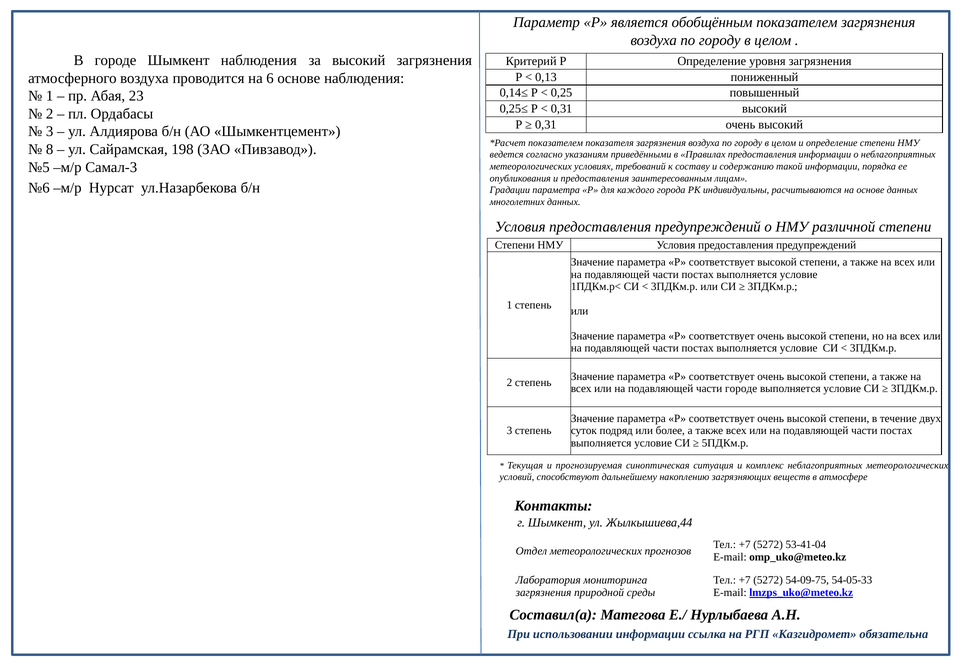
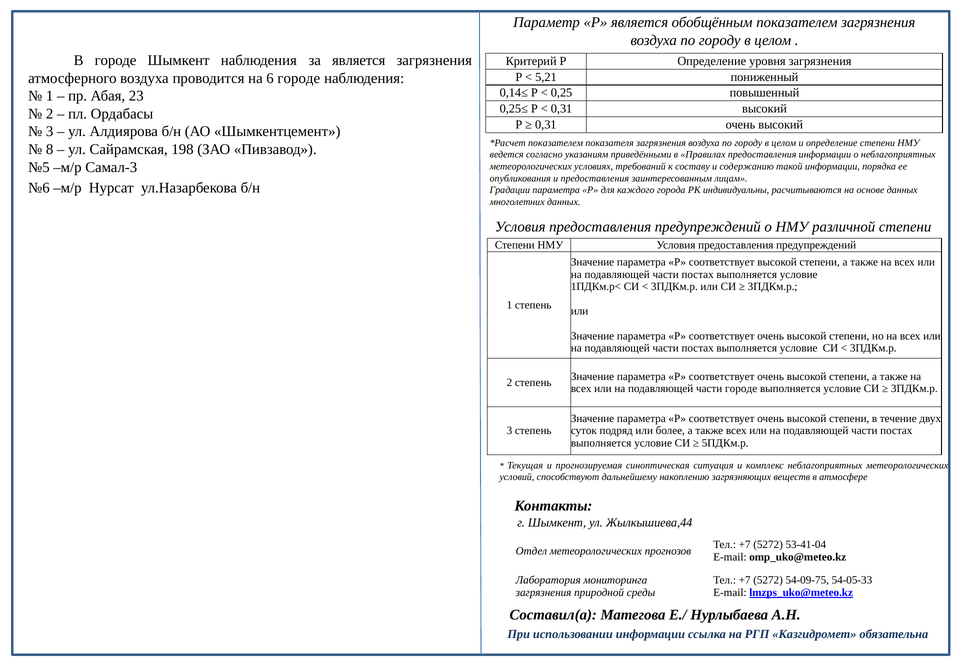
за высокий: высокий -> является (359, 61)
0,13: 0,13 -> 5,21 (546, 77)
6 основе: основе -> городе (299, 78)
